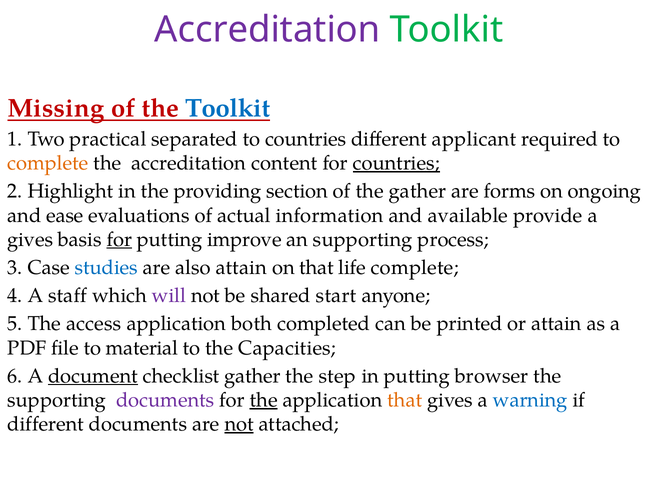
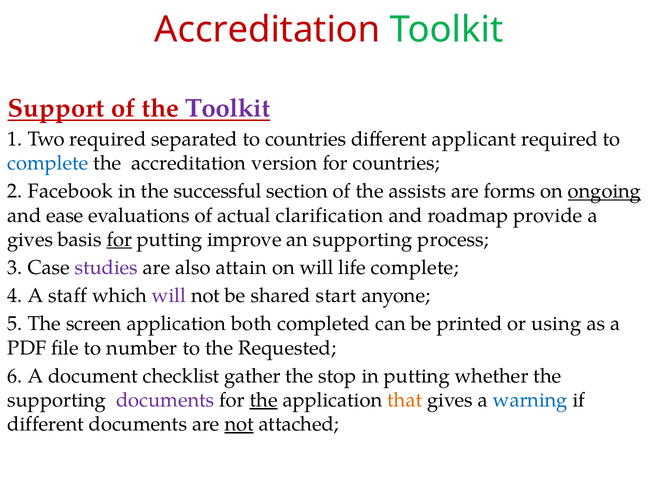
Accreditation colour: purple -> red (268, 30)
Missing: Missing -> Support (56, 108)
Toolkit colour: blue -> purple (228, 108)
Two practical: practical -> required (108, 139)
complete colour: orange -> blue (48, 163)
content: content -> version (284, 163)
countries underline: present -> none (396, 163)
Highlight: Highlight -> Facebook (70, 191)
providing: providing -> successful (218, 191)
the gather: gather -> assists (417, 191)
ongoing underline: none -> present (604, 191)
information: information -> clarification (330, 216)
available: available -> roadmap (468, 216)
studies colour: blue -> purple (106, 268)
on that: that -> will (317, 268)
access: access -> screen (94, 324)
or attain: attain -> using (556, 324)
material: material -> number (142, 348)
Capacities: Capacities -> Requested (287, 348)
document underline: present -> none (93, 376)
step: step -> stop (337, 376)
browser: browser -> whether (492, 376)
